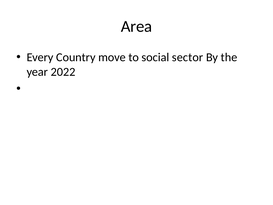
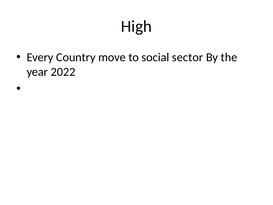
Area: Area -> High (136, 26)
